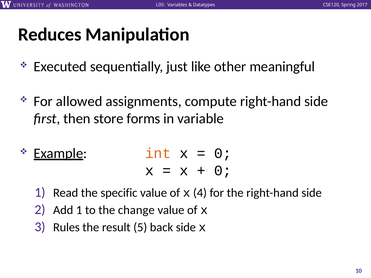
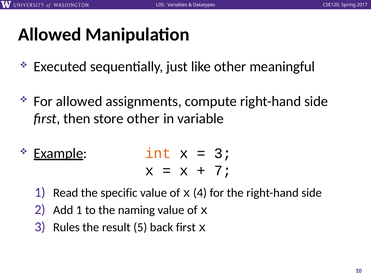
Reduces: Reduces -> Allowed (50, 34)
store forms: forms -> other (143, 119)
0: 0 -> 3 (223, 153)
0: 0 -> 7 (223, 171)
change: change -> naming (136, 210)
back side: side -> first (186, 227)
